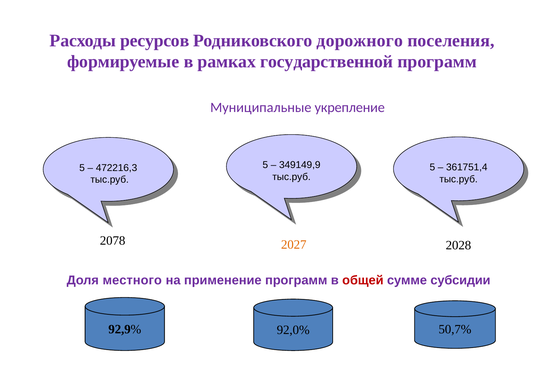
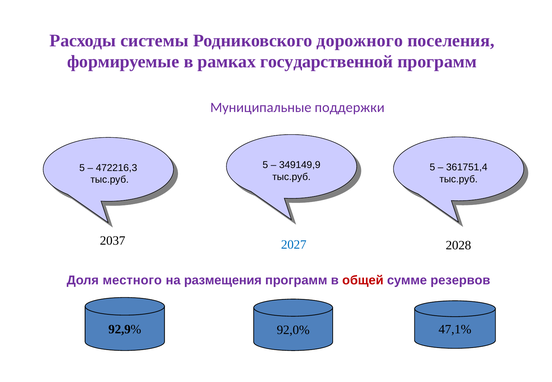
ресурсов: ресурсов -> системы (155, 41)
укрепление: укрепление -> поддержки (350, 107)
2078: 2078 -> 2037 (113, 241)
2027 colour: orange -> blue (294, 245)
применение: применение -> размещения (223, 280)
субсидии: субсидии -> резервов (460, 280)
50,7%: 50,7% -> 47,1% (455, 330)
